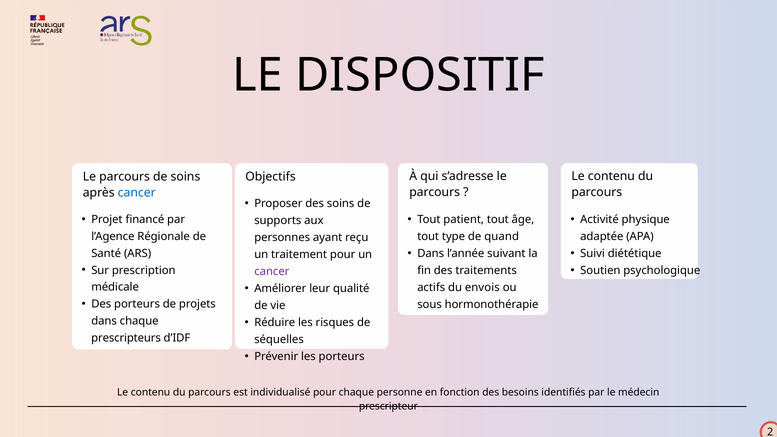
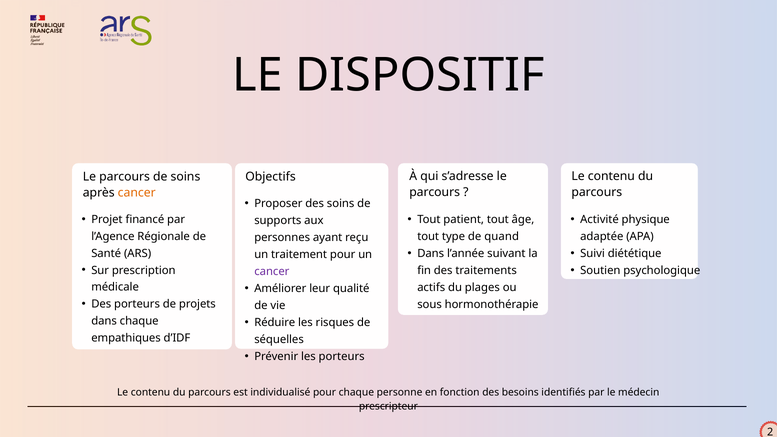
cancer colour: blue -> orange (137, 193)
envois: envois -> plages (482, 288)
prescripteurs: prescripteurs -> empathiques (126, 338)
